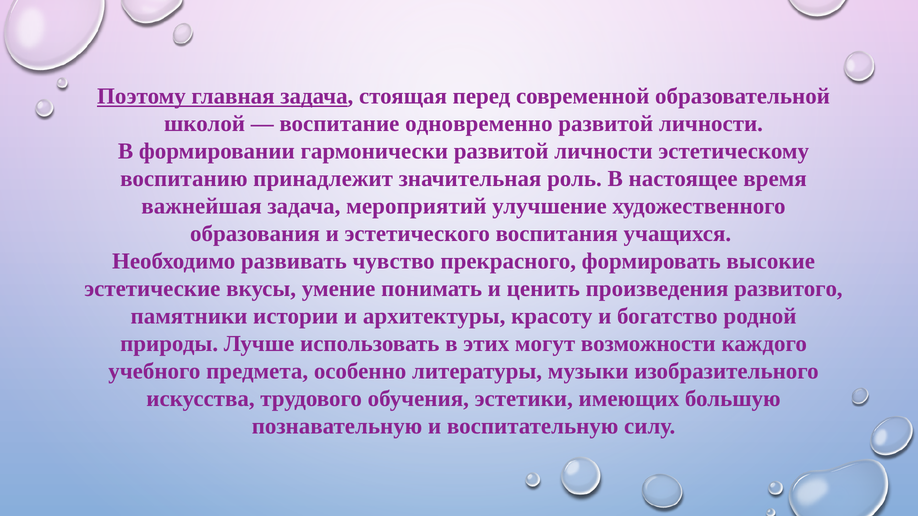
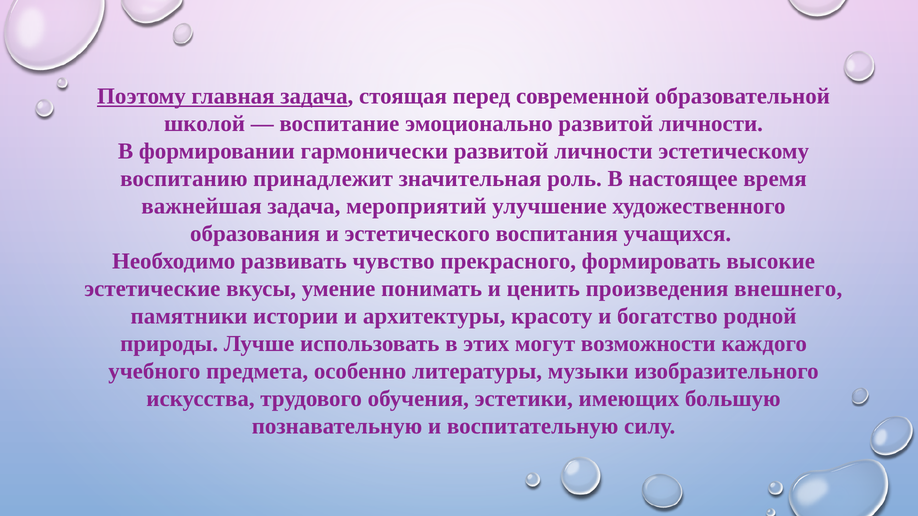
одновременно: одновременно -> эмоционально (479, 124)
развитого: развитого -> внешнего (788, 289)
